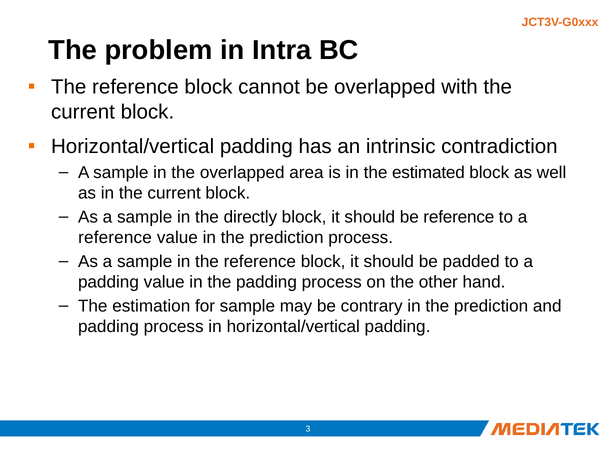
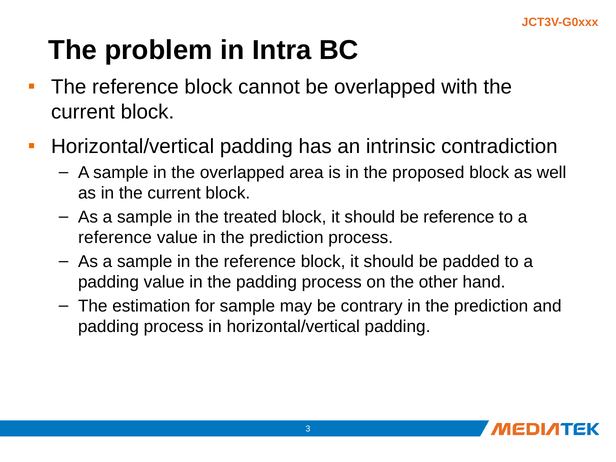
estimated: estimated -> proposed (428, 172)
directly: directly -> treated (250, 217)
